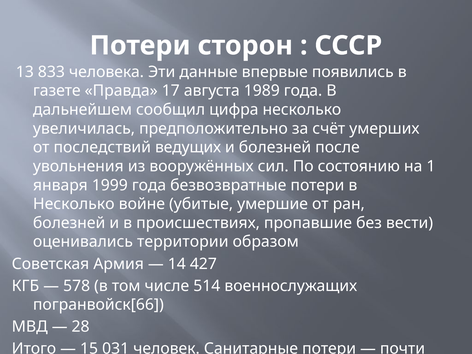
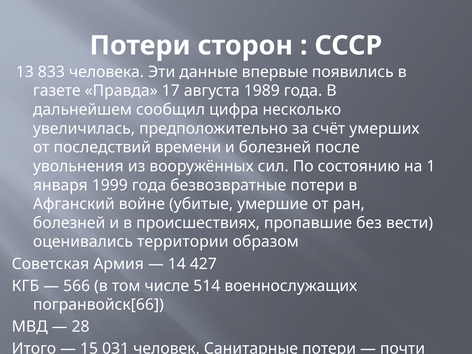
ведущих: ведущих -> времени (188, 147)
Несколько: Несколько -> Афганский (74, 204)
578: 578 -> 566 (77, 286)
